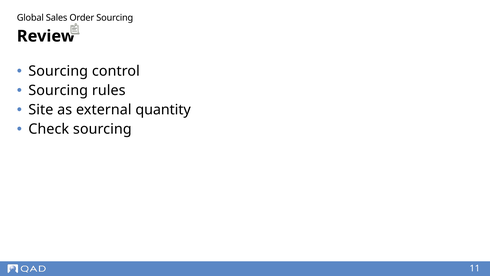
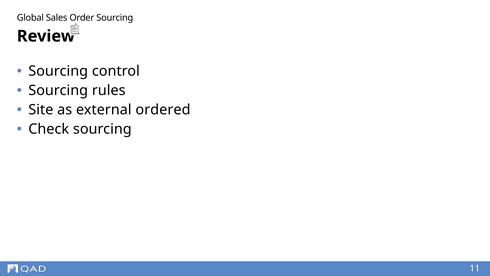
quantity: quantity -> ordered (163, 110)
